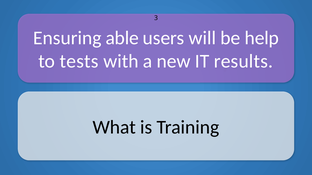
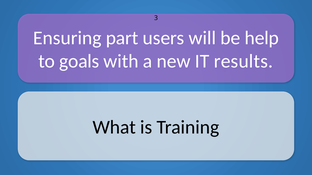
able: able -> part (122, 38)
tests: tests -> goals (79, 61)
